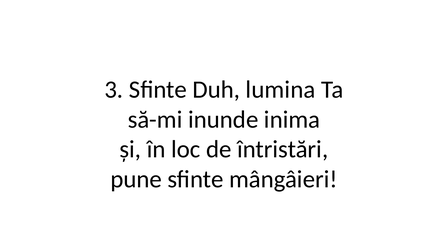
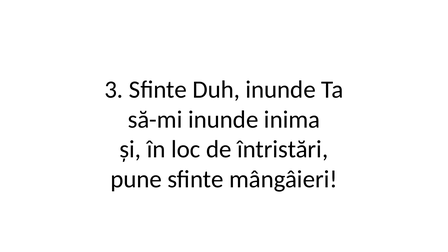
Duh lumina: lumina -> inunde (281, 90)
